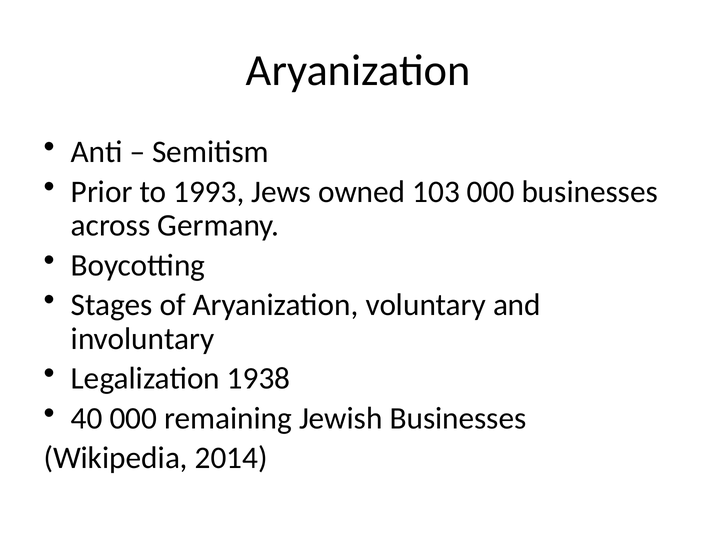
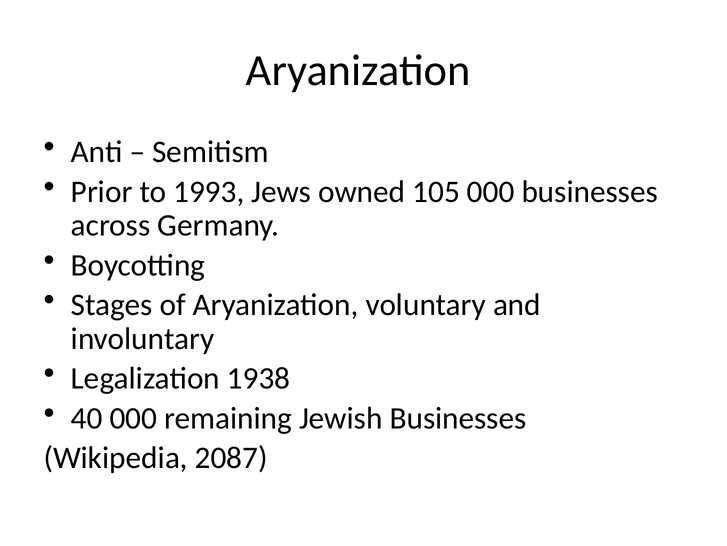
103: 103 -> 105 (436, 191)
2014: 2014 -> 2087 (231, 457)
